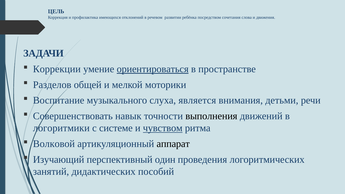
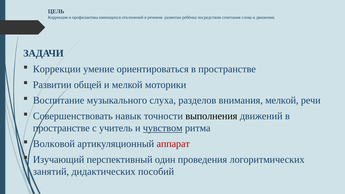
ориентироваться underline: present -> none (153, 69)
Разделов: Разделов -> Развитии (52, 85)
является: является -> разделов (197, 100)
внимания детьми: детьми -> мелкой (282, 100)
логоритмики: логоритмики -> пространстве (61, 128)
системе: системе -> учитель (116, 128)
аппарат colour: black -> red (173, 144)
